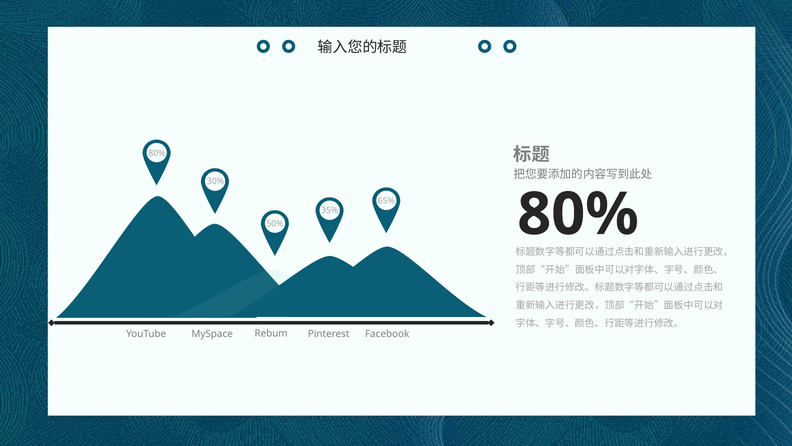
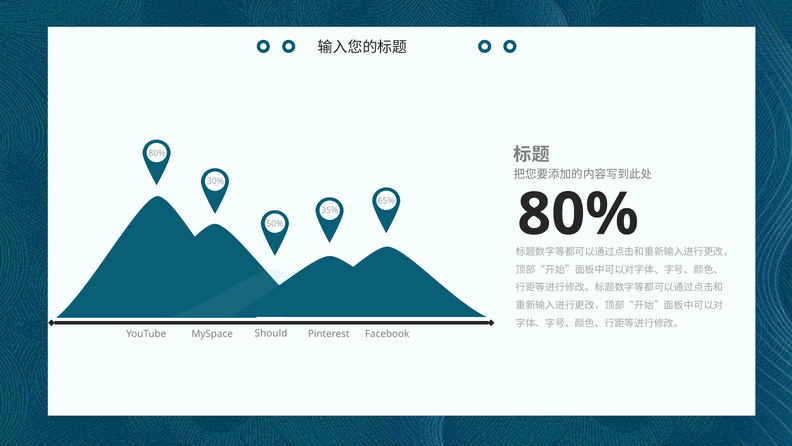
Rebum: Rebum -> Should (271, 333)
